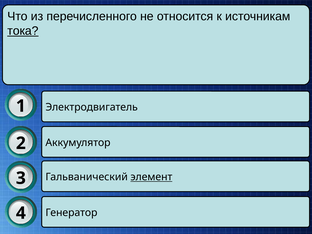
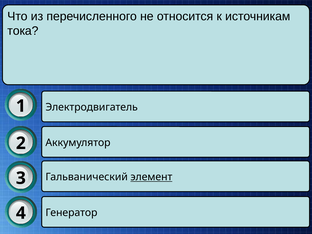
тока underline: present -> none (23, 31)
